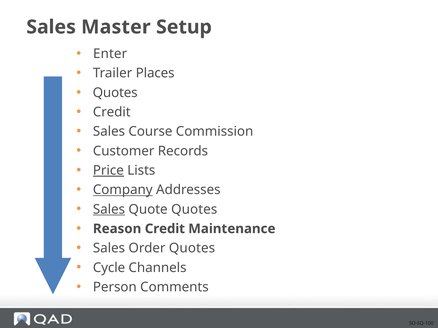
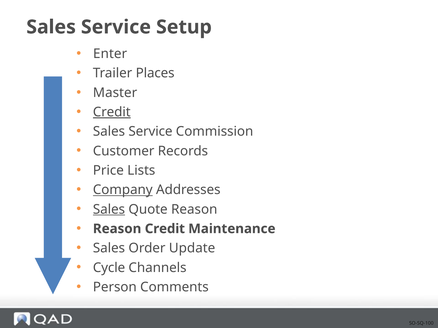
Master: Master -> Service (116, 27)
Quotes: Quotes -> Master (115, 93)
Credit underline: none -> present (112, 112)
Course: Course -> Service (150, 132)
Price underline: present -> none (108, 171)
Quote Quotes: Quotes -> Reason (194, 210)
Order Quotes: Quotes -> Update (192, 249)
